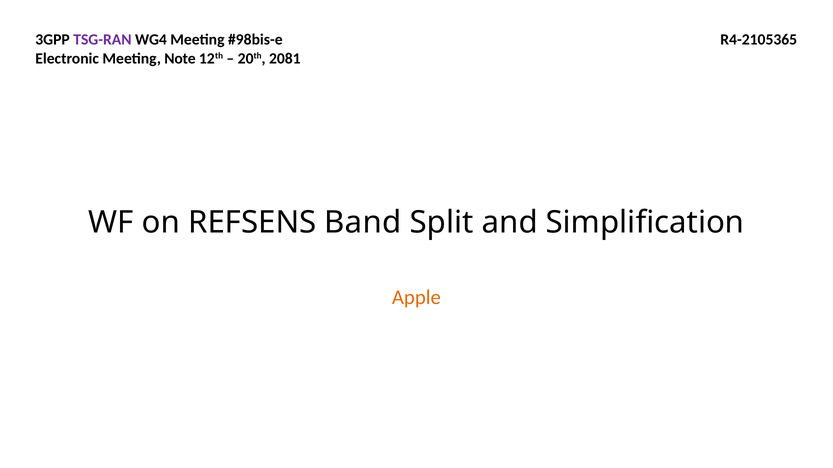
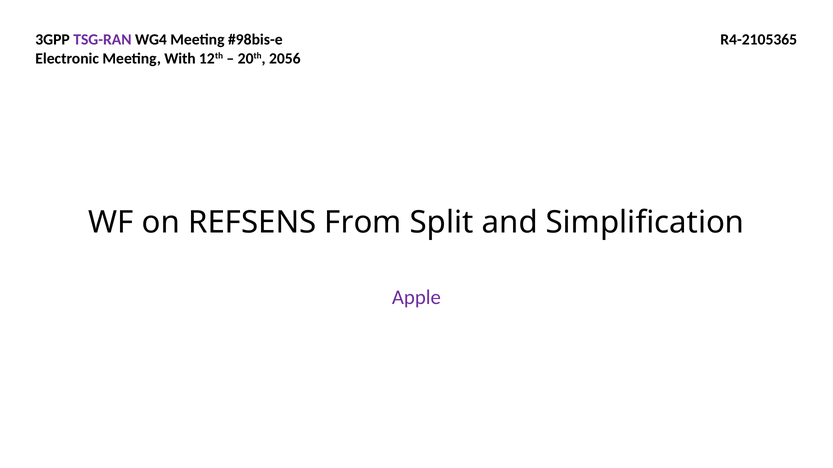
Note: Note -> With (180, 59)
2081: 2081 -> 2056 (285, 59)
Band: Band -> From (363, 223)
Apple colour: orange -> purple (416, 298)
